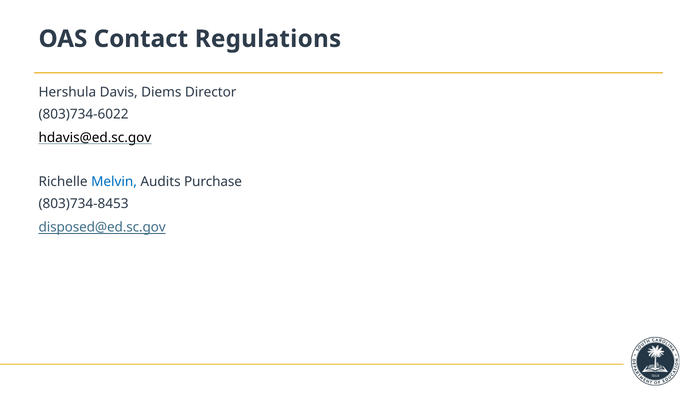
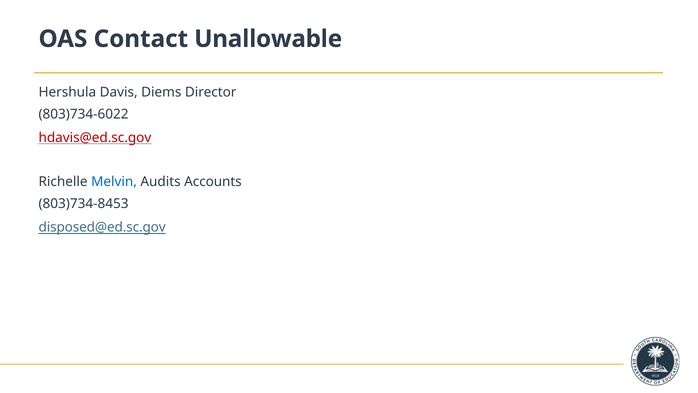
Regulations: Regulations -> Unallowable (268, 39)
hdavis@ed.sc.gov colour: black -> red (95, 137)
Purchase: Purchase -> Accounts (213, 182)
